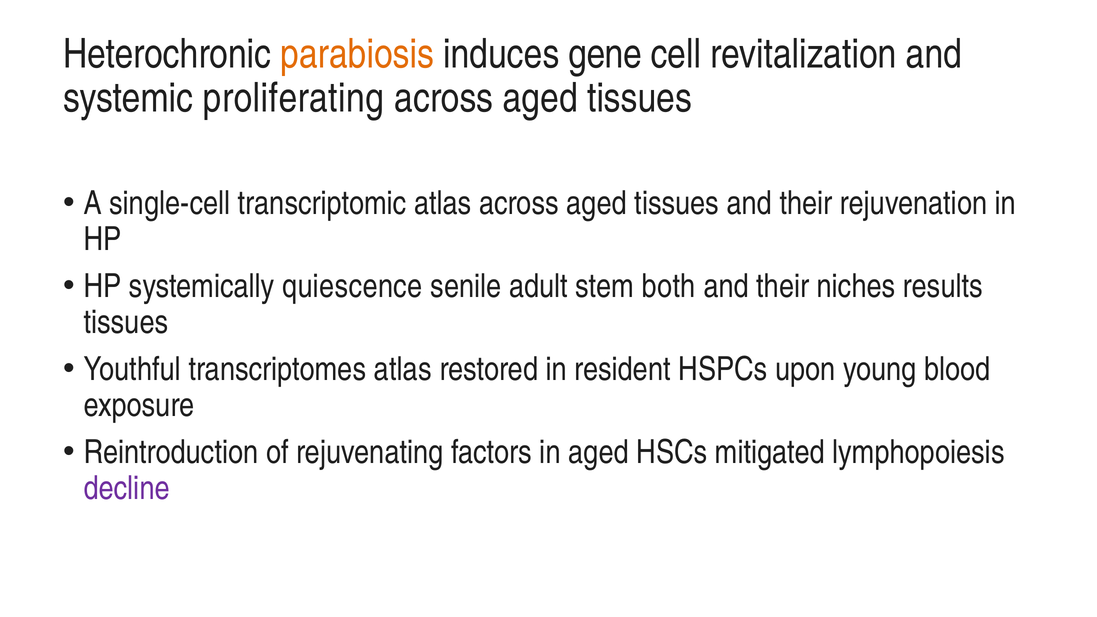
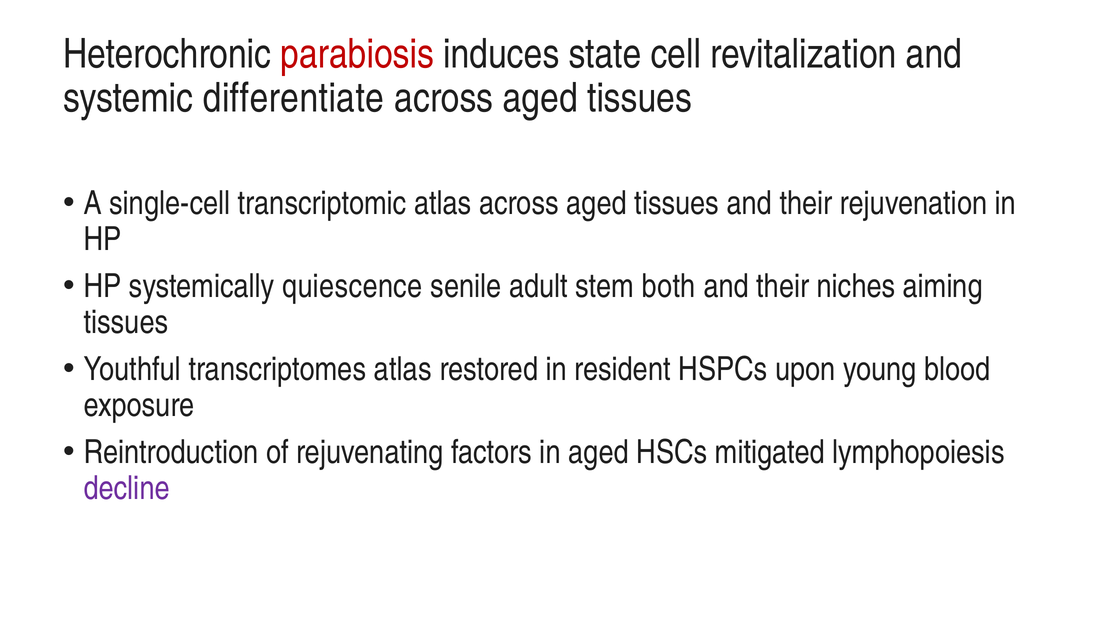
parabiosis colour: orange -> red (357, 54)
gene: gene -> state (605, 54)
proliferating: proliferating -> differentiate (294, 98)
results: results -> aiming (943, 286)
